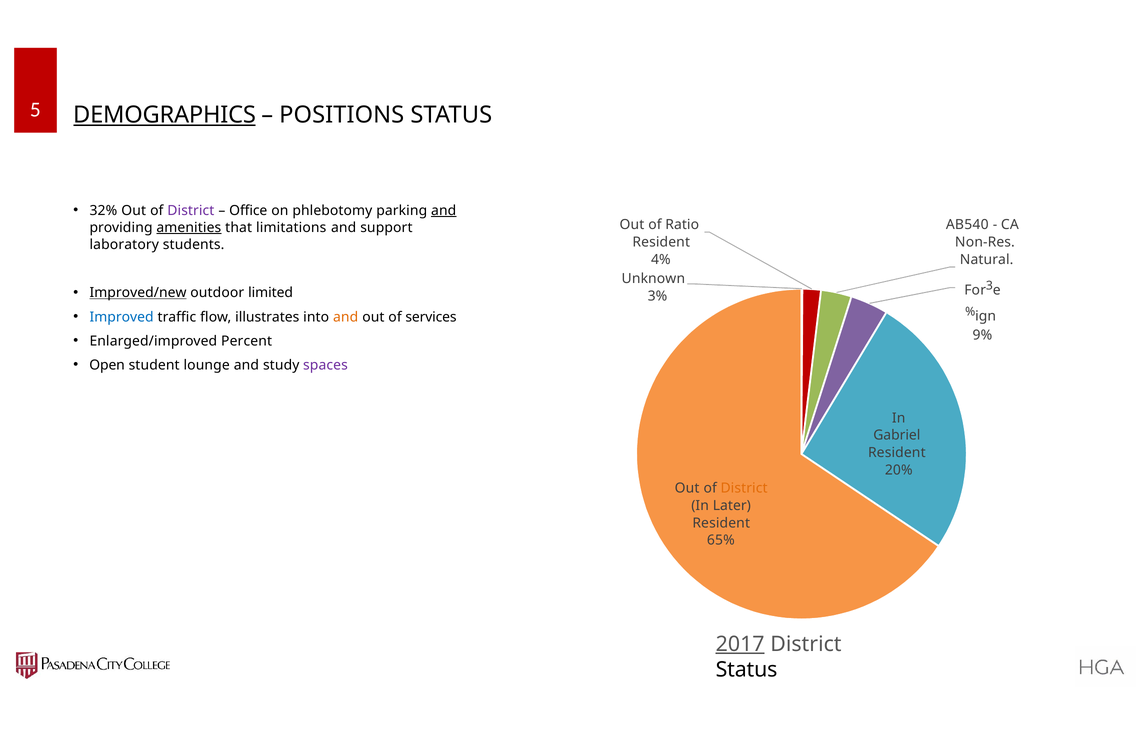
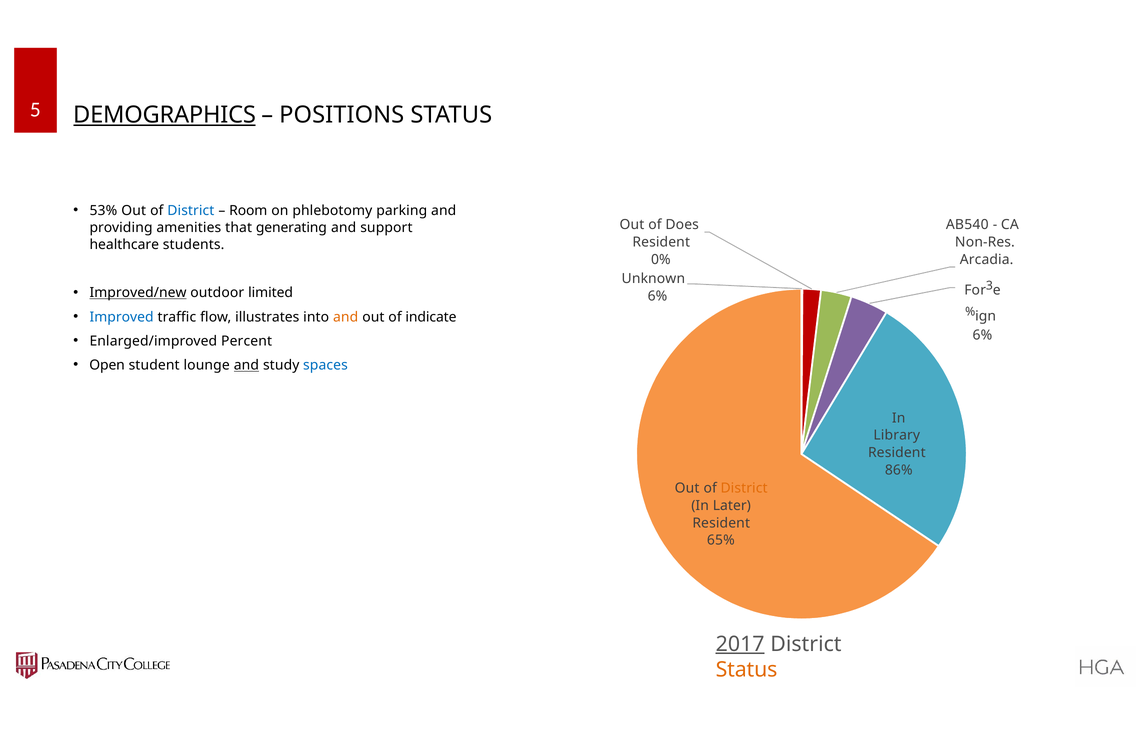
32%: 32% -> 53% (103, 211)
District colour: purple -> blue (191, 211)
Office: Office -> Room (248, 211)
and underline: present -> none (444, 211)
Ratio: Ratio -> Does (682, 225)
amenities underline: present -> none (189, 228)
limitations: limitations -> generating (291, 228)
laboratory: laboratory -> healthcare (124, 245)
4%: 4% -> 0% (661, 259)
Natural: Natural -> Arcadia (987, 260)
3%: 3% -> 6% (657, 296)
services: services -> indicate (431, 317)
9%: 9% -> 6% (982, 335)
and underline: none -> present (246, 365)
spaces colour: purple -> blue (325, 365)
Gabriel: Gabriel -> Library (897, 435)
20%: 20% -> 86% (899, 470)
Status colour: black -> orange (747, 670)
